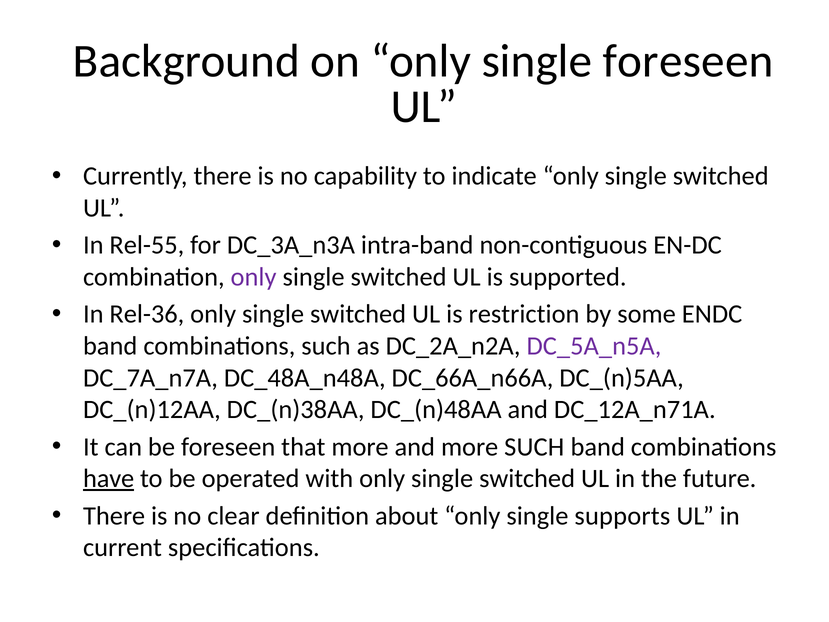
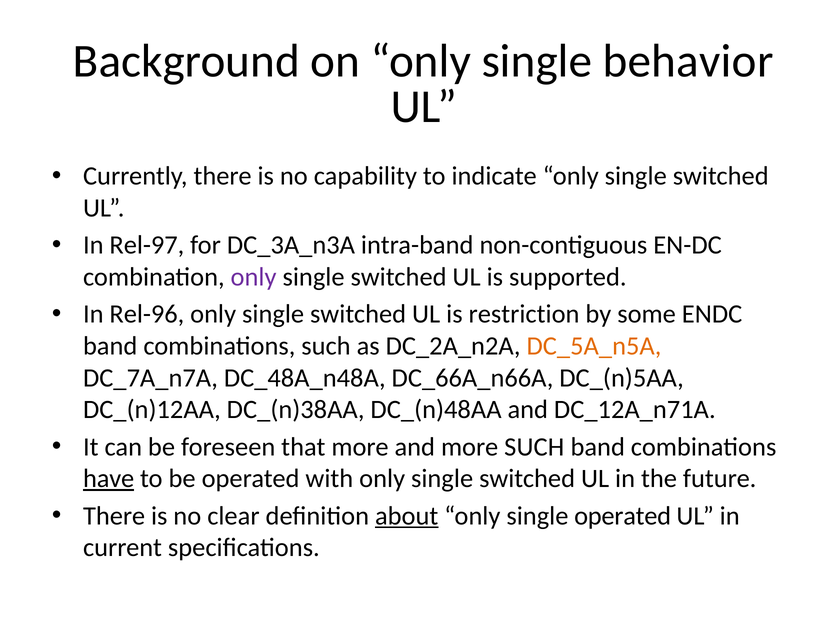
single foreseen: foreseen -> behavior (688, 61)
Rel-55: Rel-55 -> Rel-97 (147, 245)
Rel-36: Rel-36 -> Rel-96 (147, 314)
DC_5A_n5A colour: purple -> orange (594, 346)
about underline: none -> present (407, 516)
single supports: supports -> operated (623, 516)
